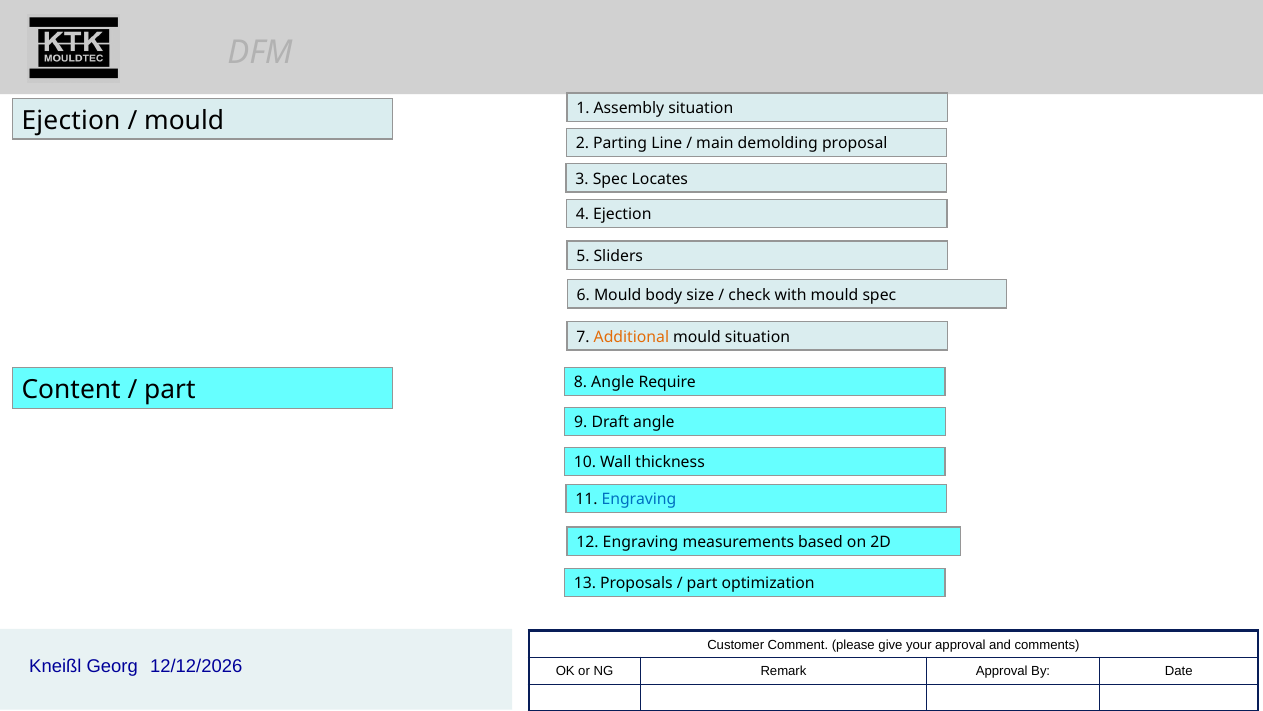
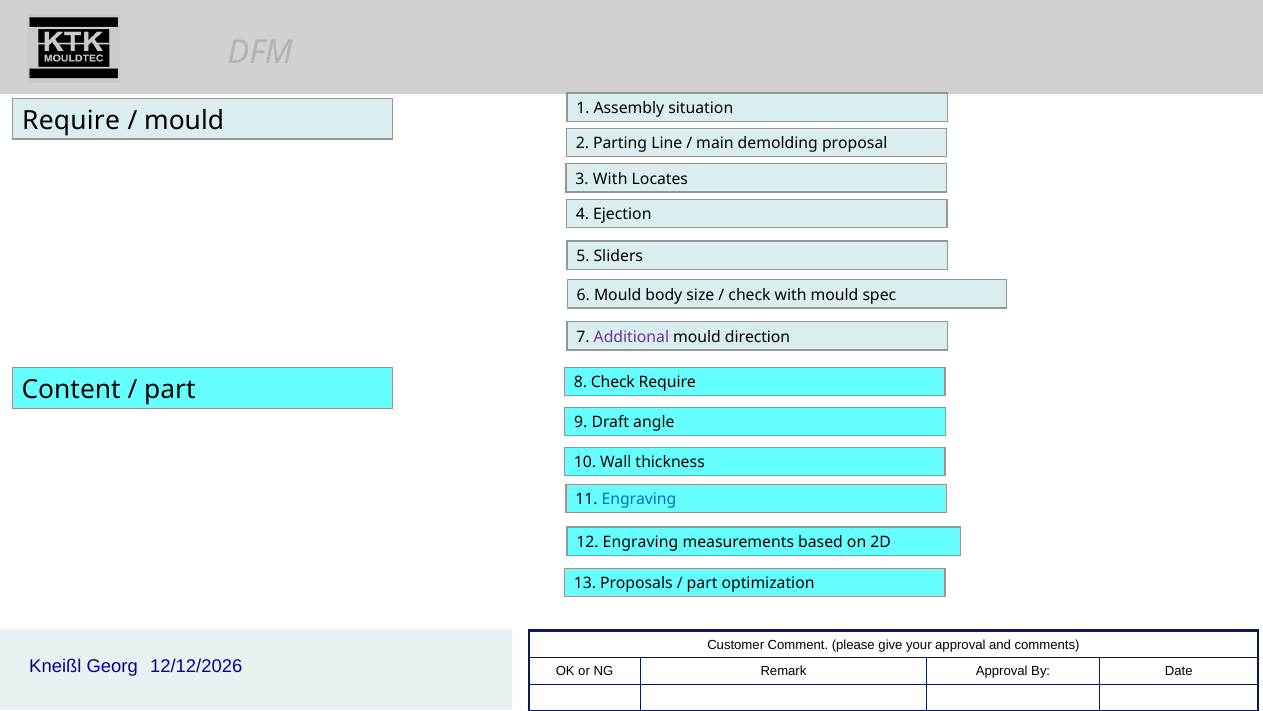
Ejection: Ejection -> Require (71, 120)
3 Spec: Spec -> With (610, 179)
Additional colour: orange -> purple (631, 337)
mould situation: situation -> direction (758, 337)
8 Angle: Angle -> Check (613, 382)
